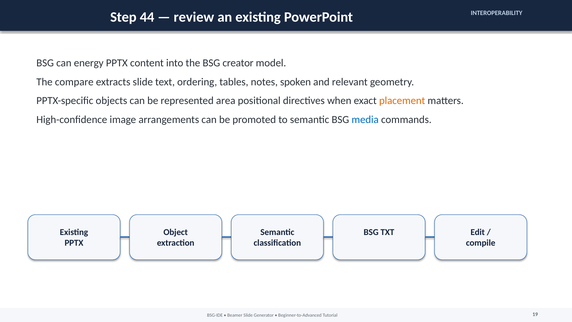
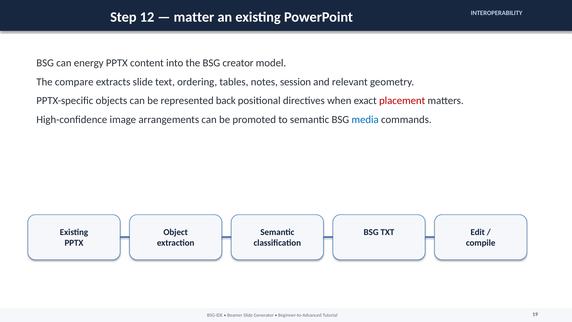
44: 44 -> 12 (147, 17)
review: review -> matter (194, 17)
spoken: spoken -> session (296, 82)
area: area -> back (226, 101)
placement colour: orange -> red (402, 101)
